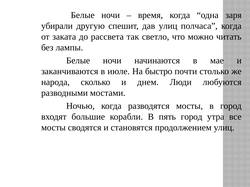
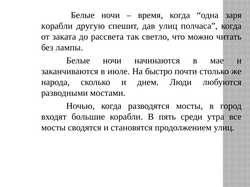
убирали: убирали -> корабли (57, 26)
пять город: город -> среди (192, 117)
